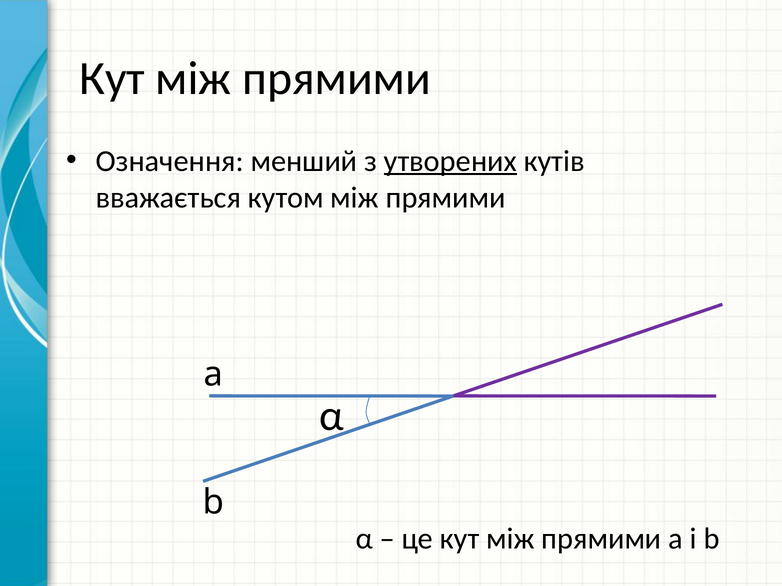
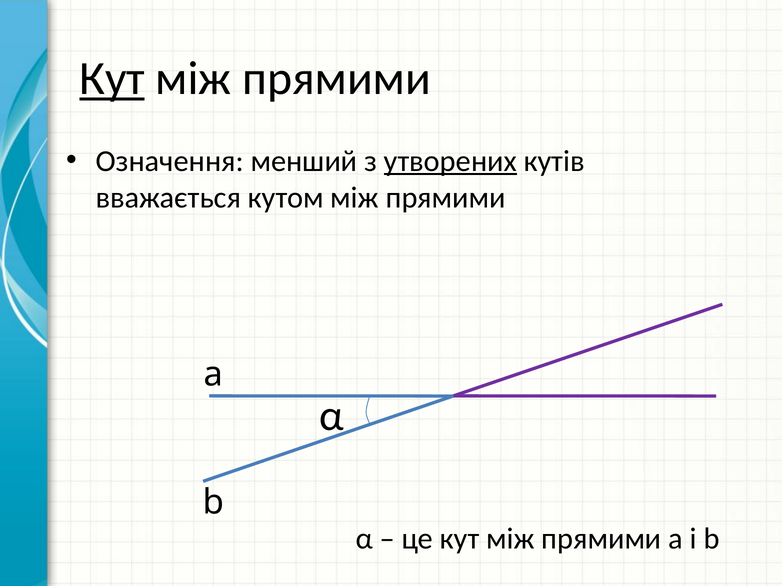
Кут underline: none -> present (112, 78)
